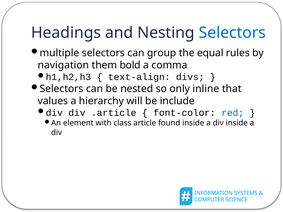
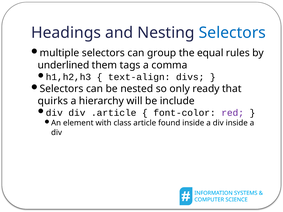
navigation: navigation -> underlined (63, 65)
bold: bold -> tags (130, 65)
inline: inline -> ready (206, 89)
values: values -> quirks (53, 101)
red colour: blue -> purple (233, 113)
